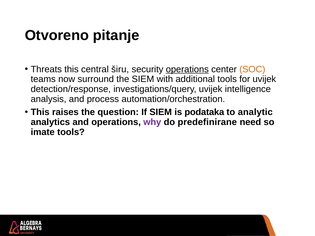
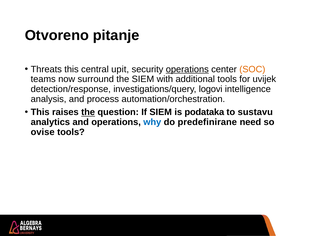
širu: širu -> upit (120, 69)
investigations/query uvijek: uvijek -> logovi (211, 89)
the underline: none -> present (88, 112)
analytic: analytic -> sustavu (255, 112)
why colour: purple -> blue (152, 122)
imate: imate -> ovise (43, 132)
